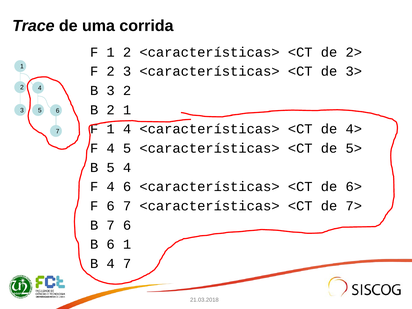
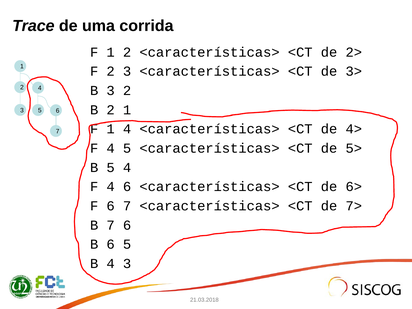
6 1: 1 -> 5 (127, 244)
4 7: 7 -> 3 (127, 264)
